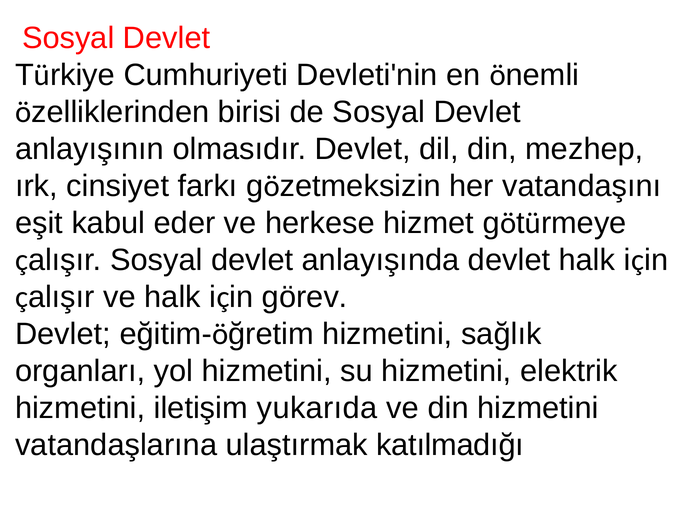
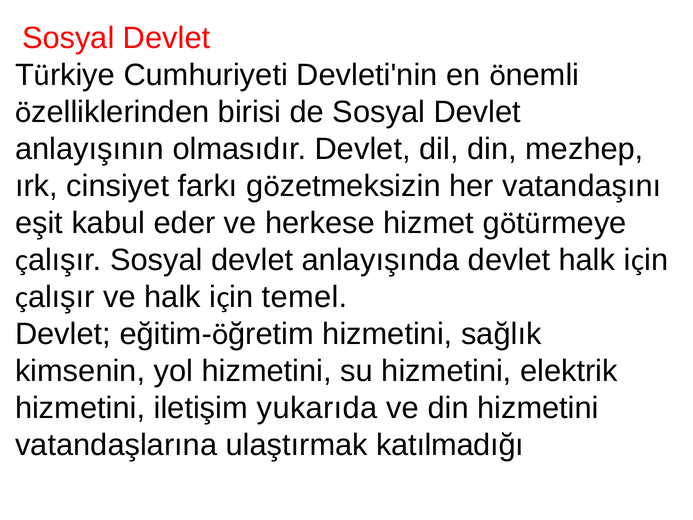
görev: görev -> temel (305, 297)
organları: organları -> kimsenin (80, 371)
